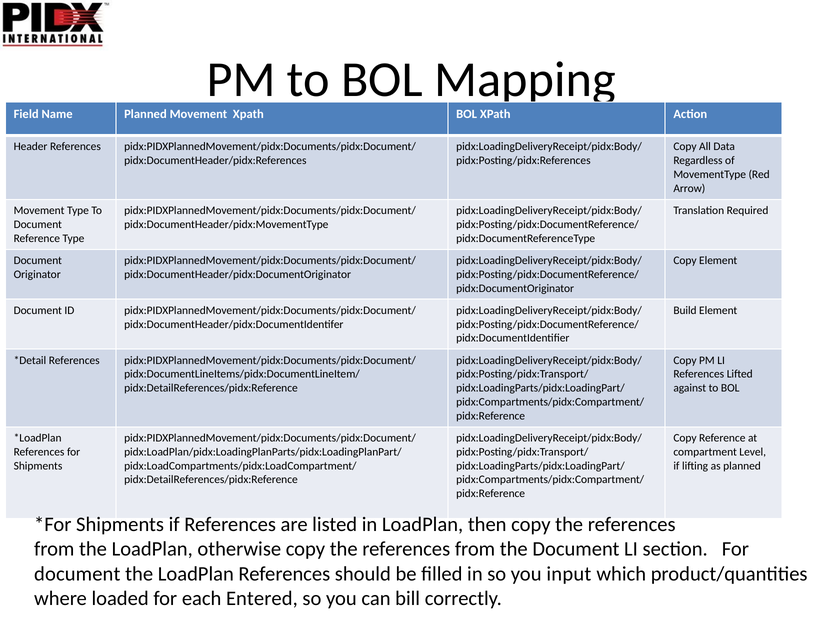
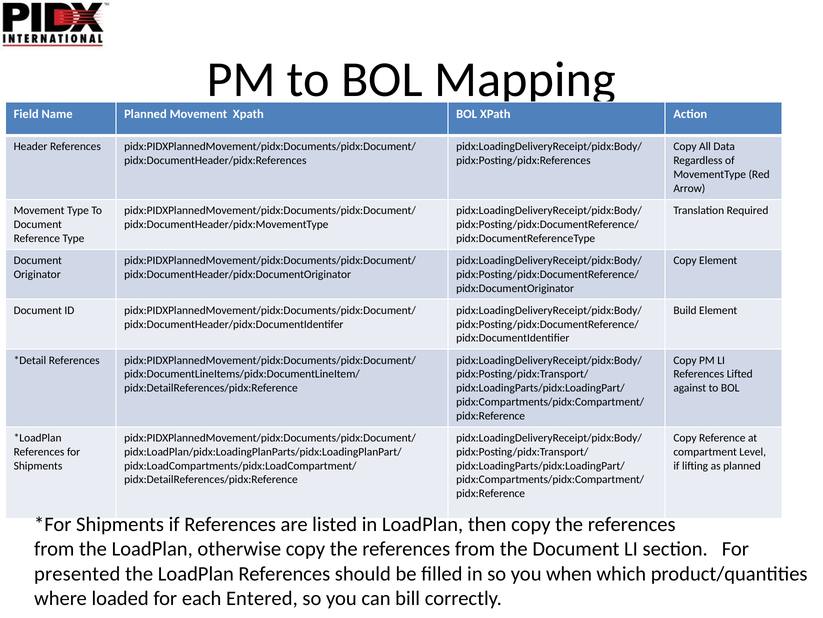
document: document -> presented (77, 573)
input: input -> when (569, 573)
